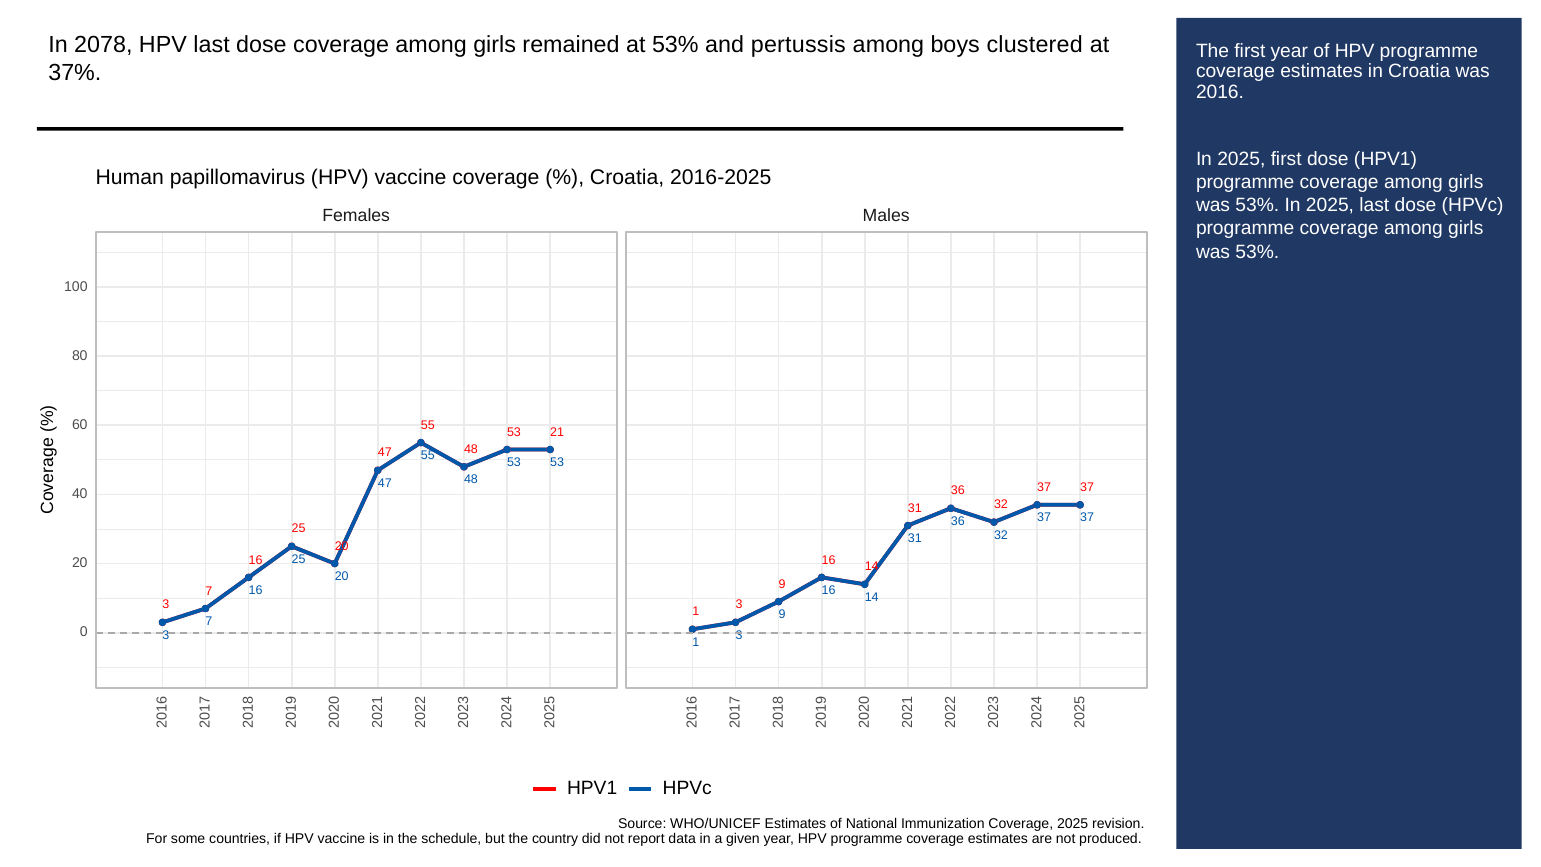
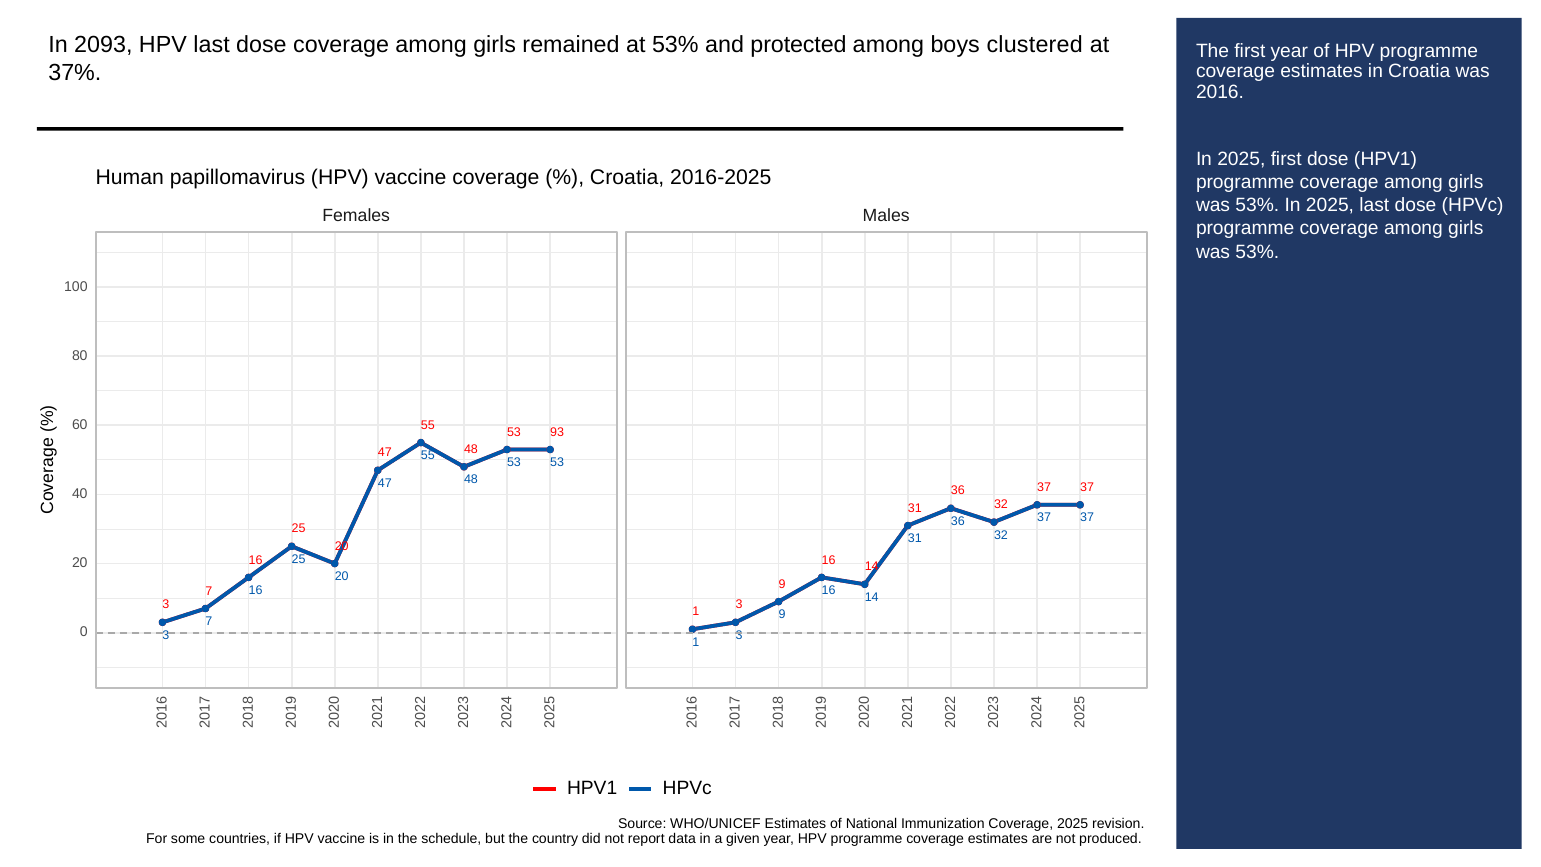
2078: 2078 -> 2093 (103, 44)
pertussis: pertussis -> protected (799, 44)
21: 21 -> 93 (557, 432)
